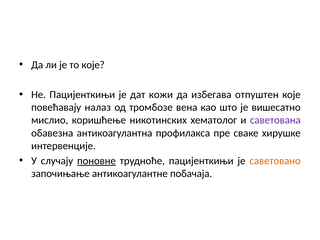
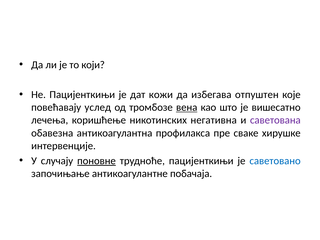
то које: које -> који (93, 65)
налаз: налаз -> услед (98, 107)
вена underline: none -> present (187, 107)
мислио: мислио -> лечења (50, 120)
хематолог: хематолог -> негативна (214, 120)
саветовано colour: orange -> blue (275, 161)
